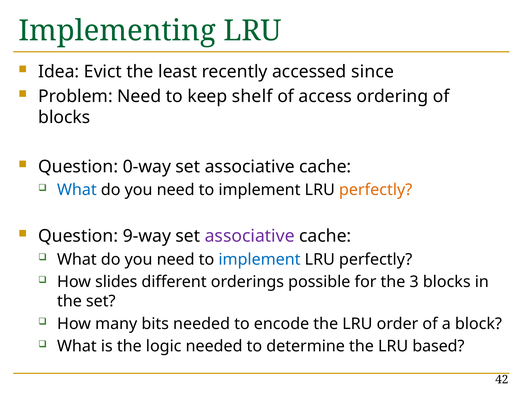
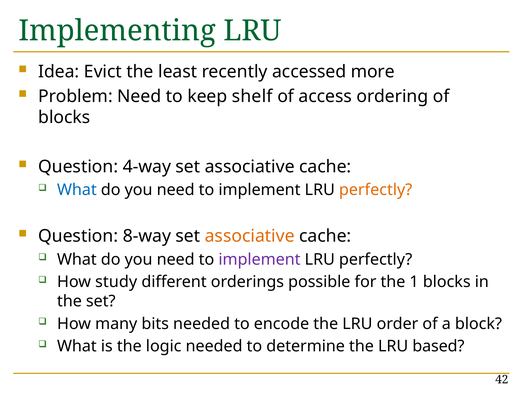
since: since -> more (373, 72)
0-way: 0-way -> 4-way (147, 167)
9-way: 9-way -> 8-way (147, 236)
associative colour: purple -> orange (250, 236)
implement colour: blue -> purple (259, 260)
slides: slides -> study (116, 282)
3: 3 -> 1 (414, 282)
